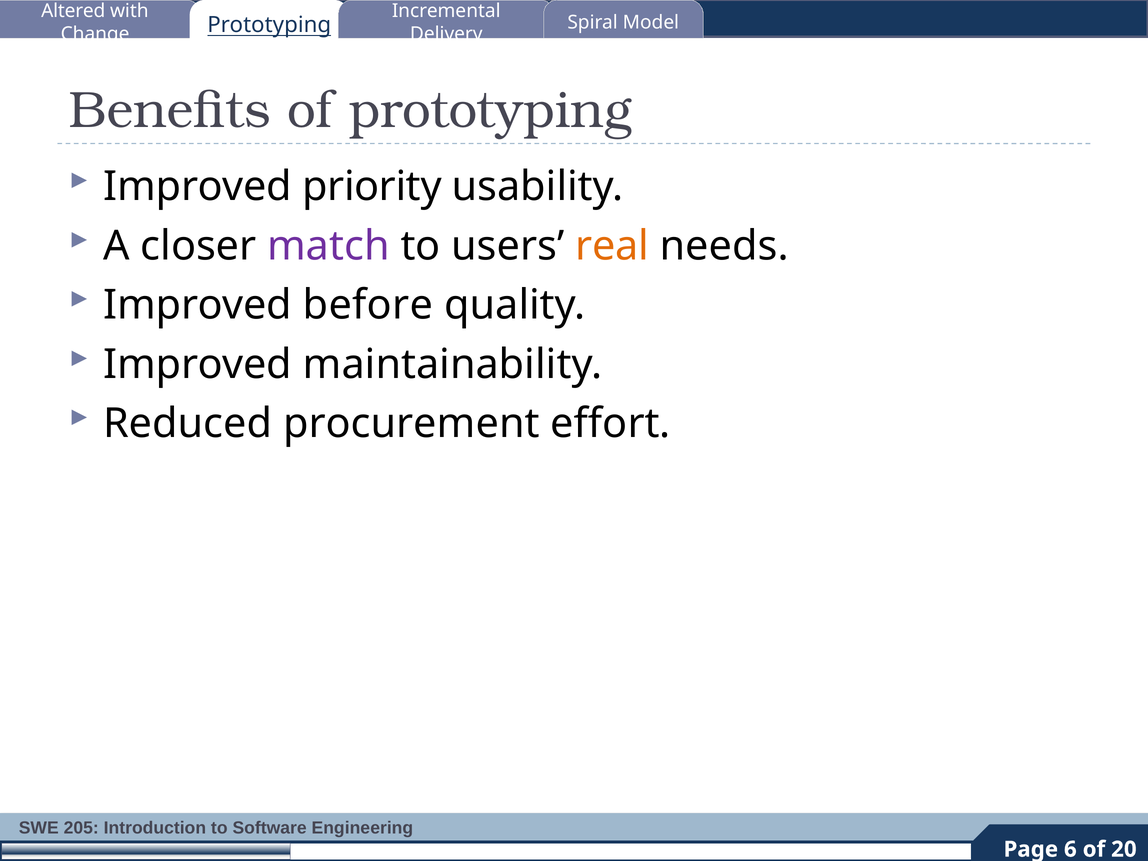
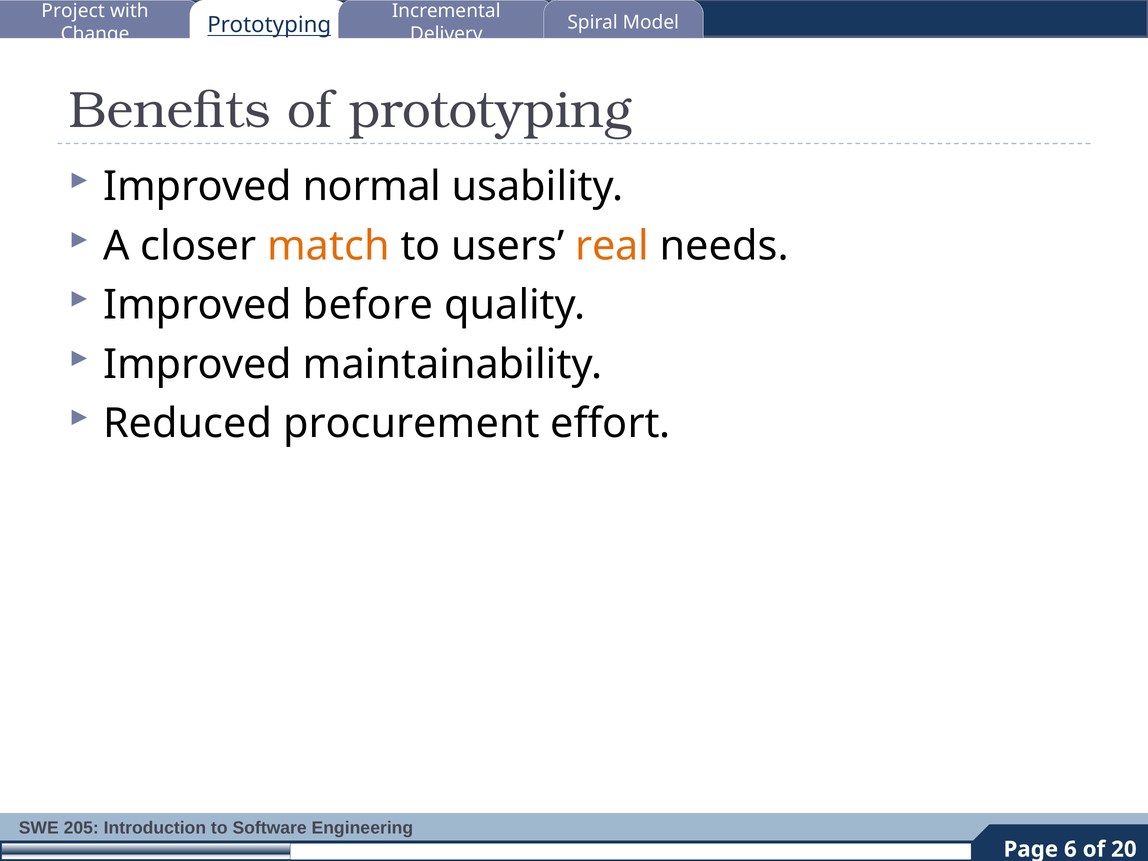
Altered: Altered -> Project (73, 11)
priority: priority -> normal (372, 187)
match colour: purple -> orange (328, 246)
